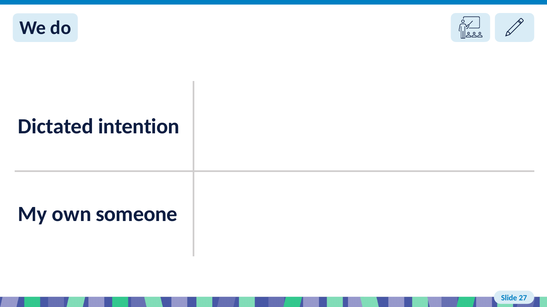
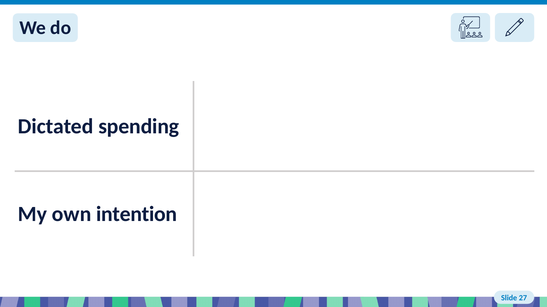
intention: intention -> spending (139, 127)
someone: someone -> intention (137, 215)
